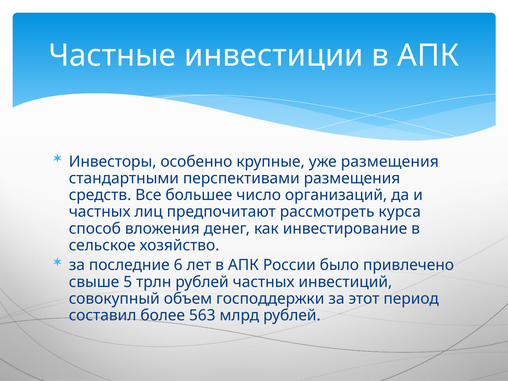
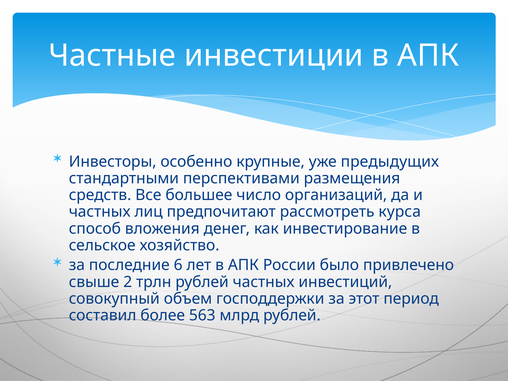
уже размещения: размещения -> предыдущих (390, 162)
5: 5 -> 2 (128, 282)
